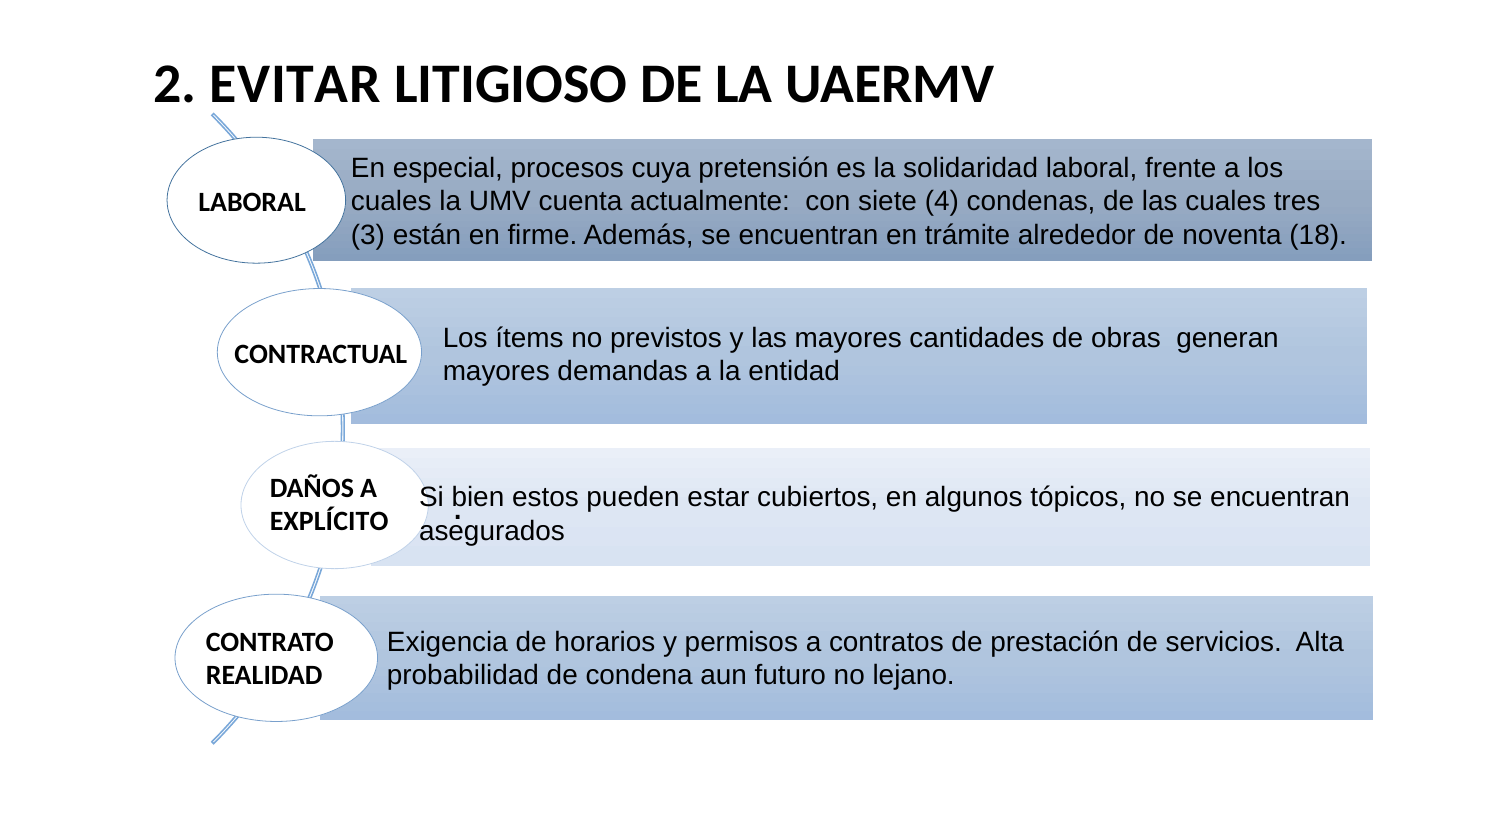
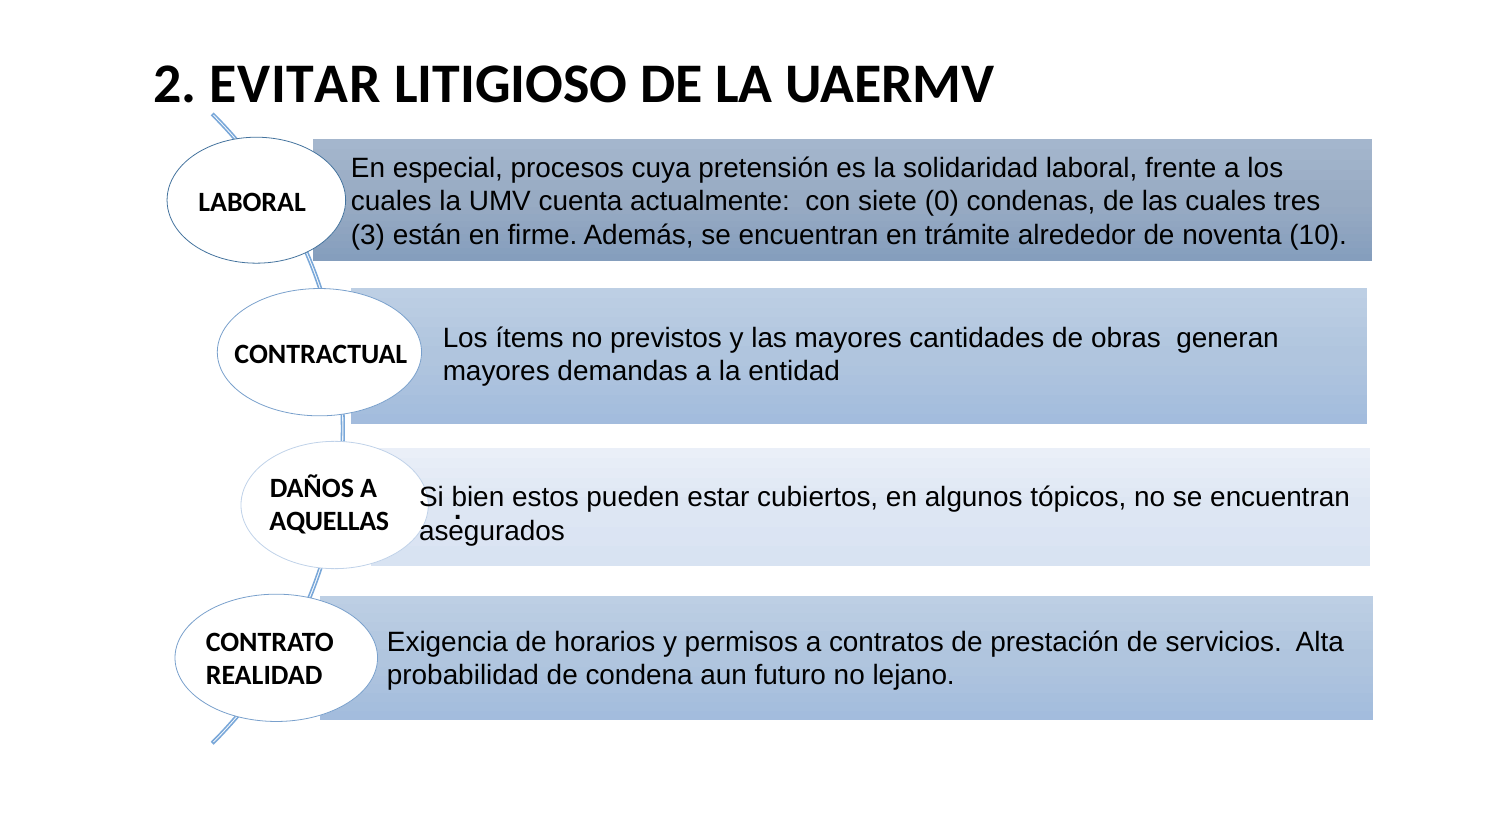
4: 4 -> 0 (942, 201)
18: 18 -> 10 (1318, 235)
EXPLÍCITO: EXPLÍCITO -> AQUELLAS (329, 521)
